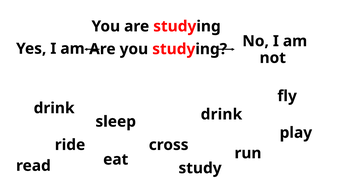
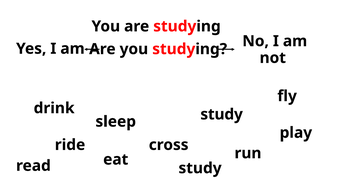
drink: drink -> study (222, 114)
